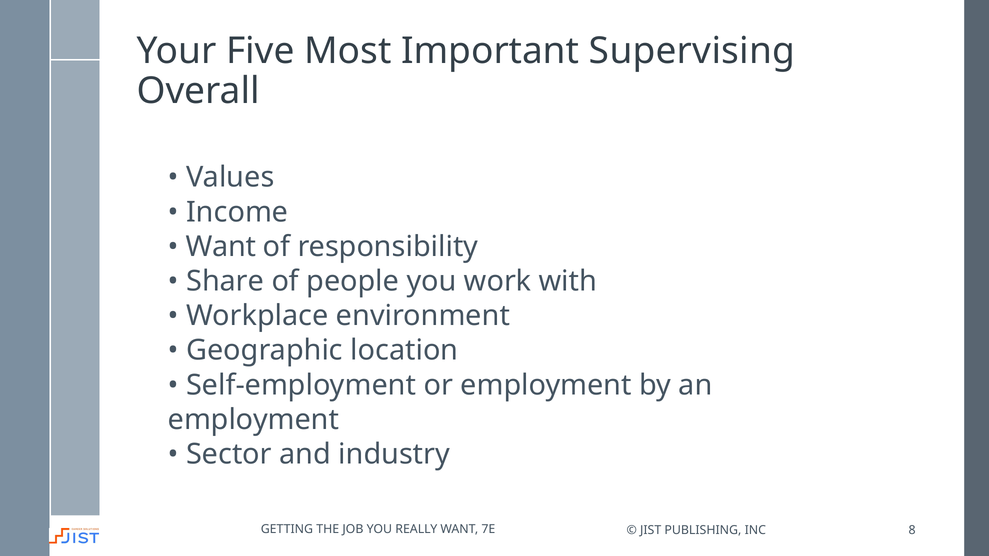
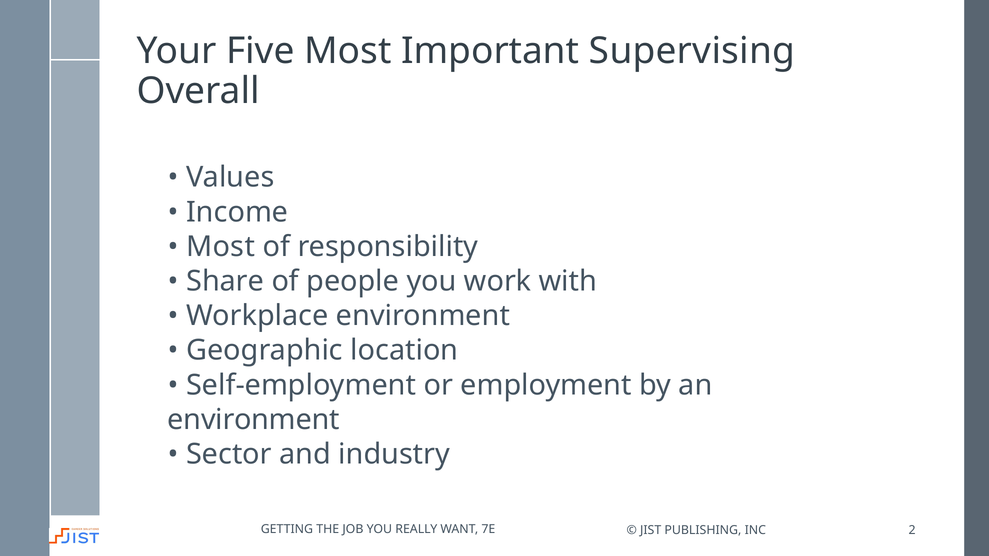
Want: Want -> Most (221, 247)
employment: employment -> environment (254, 420)
8: 8 -> 2 (912, 530)
